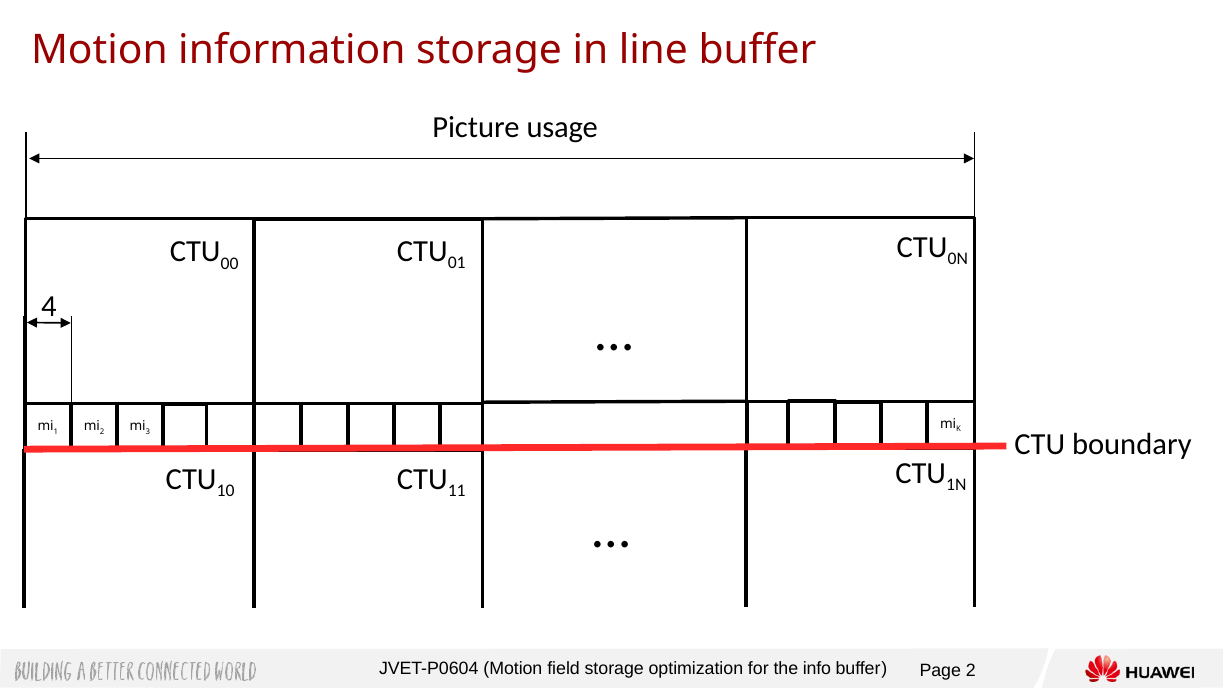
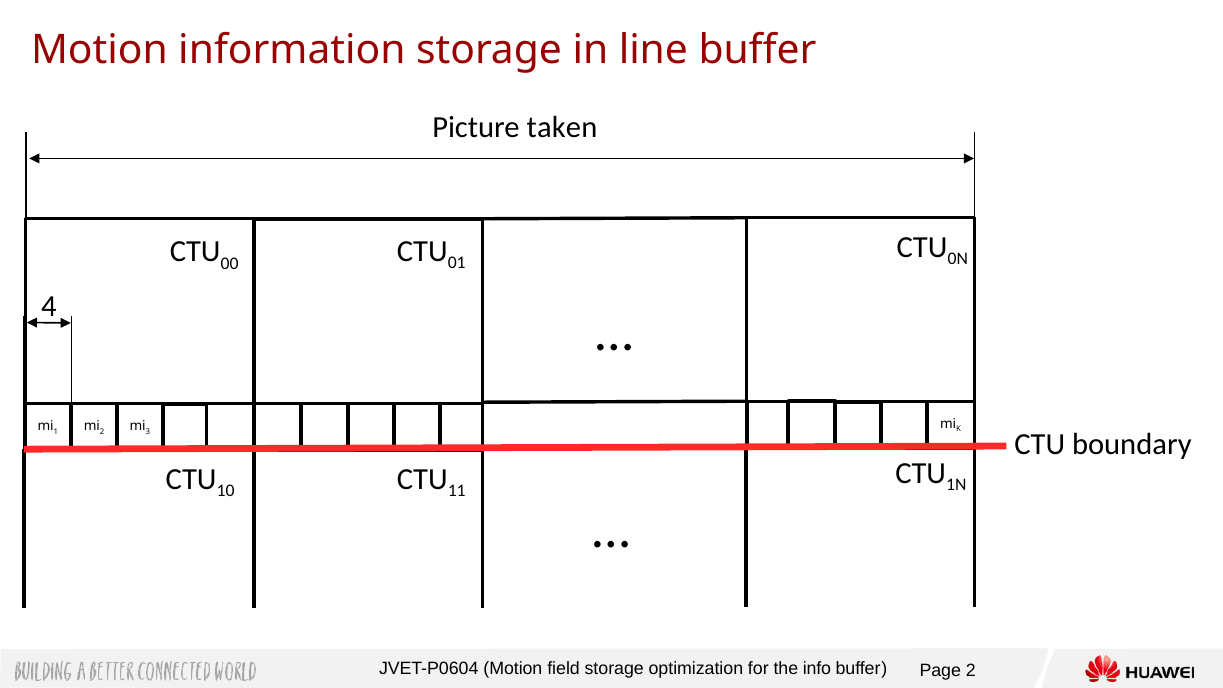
usage: usage -> taken (562, 128)
